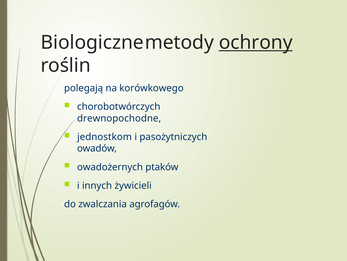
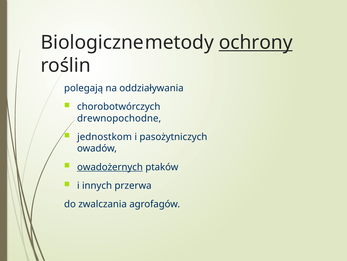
korówkowego: korówkowego -> oddziaływania (151, 88)
owadożernych underline: none -> present (110, 167)
żywicieli: żywicieli -> przerwa (133, 185)
